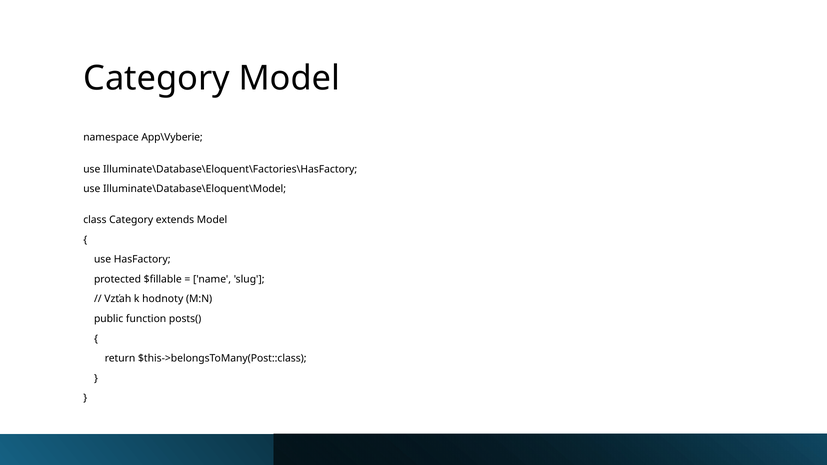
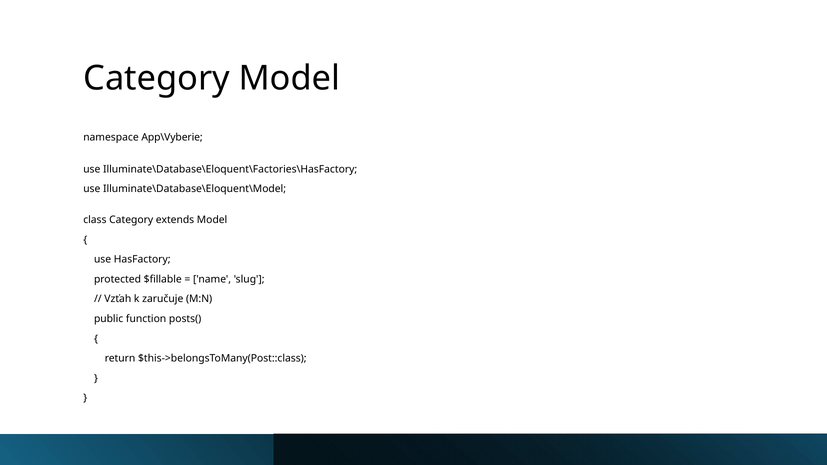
hodnoty: hodnoty -> zaručuje (163, 299)
